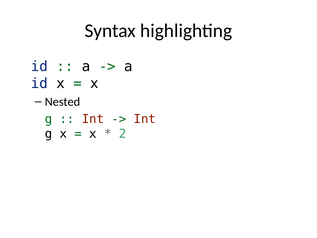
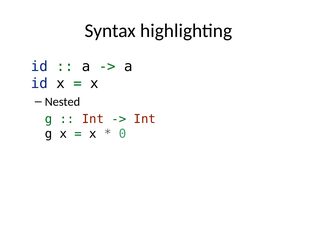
2: 2 -> 0 (123, 134)
